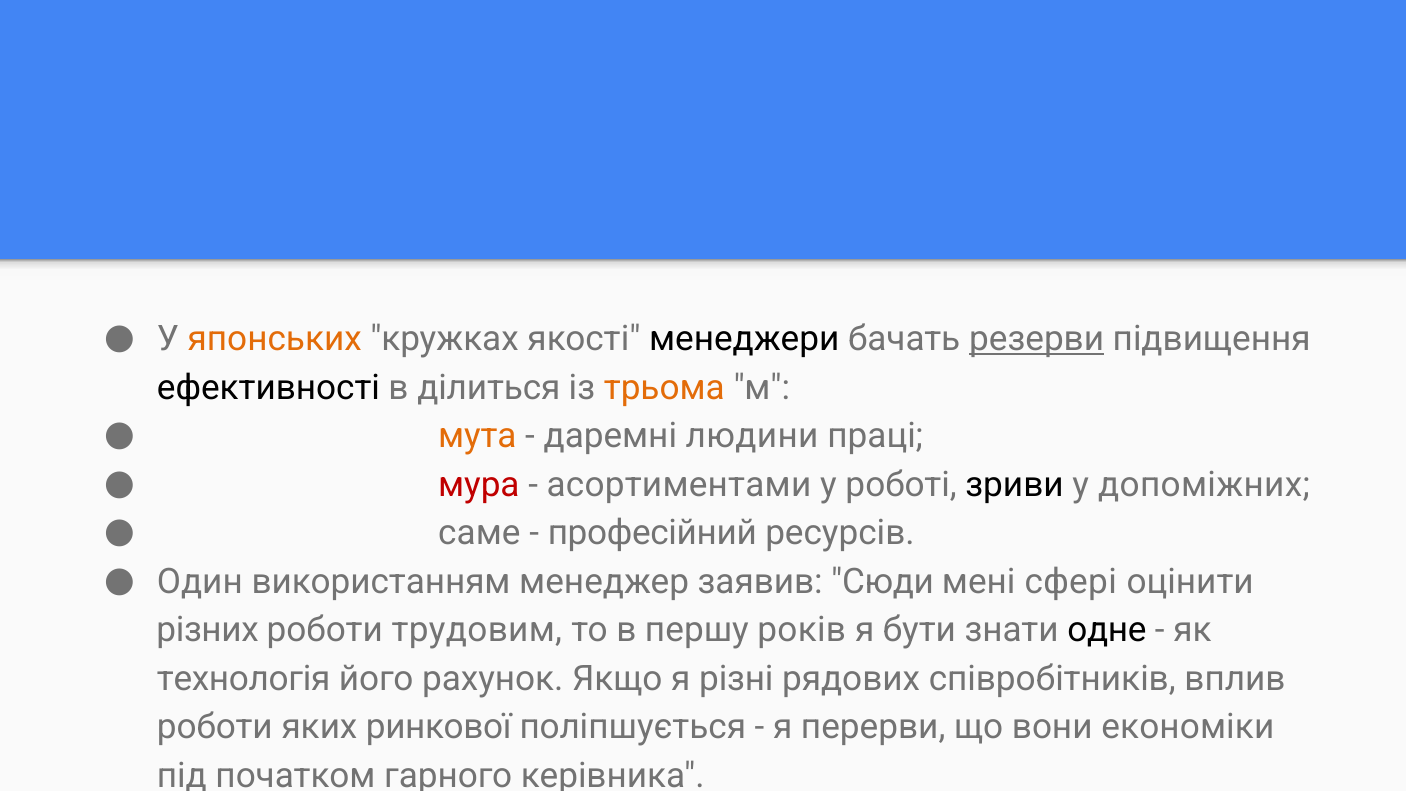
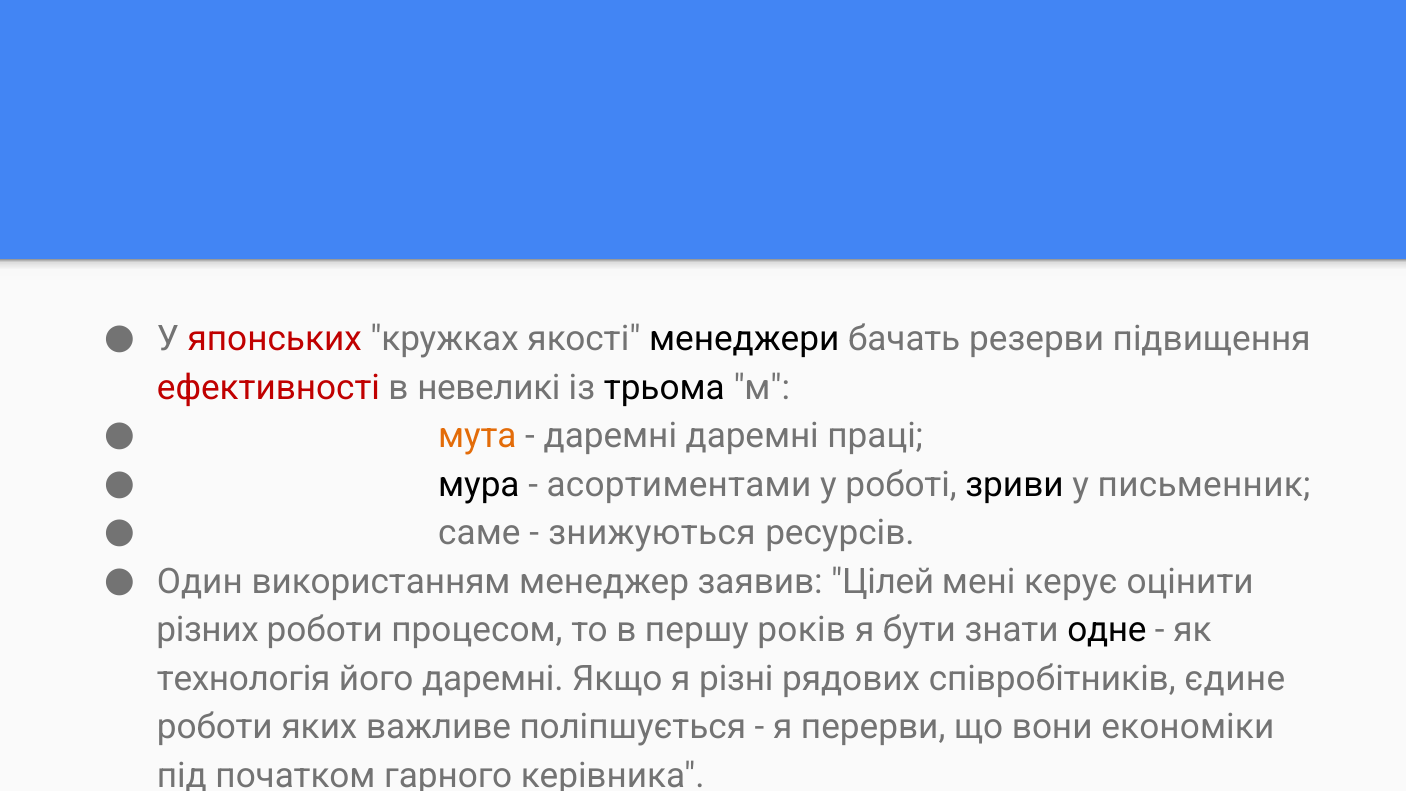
японських colour: orange -> red (275, 339)
резерви underline: present -> none (1037, 339)
ефективності colour: black -> red (268, 388)
ділиться: ділиться -> невеликі (489, 388)
трьома colour: orange -> black (664, 388)
даремні людини: людини -> даремні (752, 436)
мура colour: red -> black (479, 484)
допоміжних: допоміжних -> письменник (1204, 484)
професійний: професійний -> знижуються (652, 533)
Сюди: Сюди -> Цілей (883, 581)
сфері: сфері -> керує (1071, 581)
трудовим: трудовим -> процесом (477, 630)
його рахунок: рахунок -> даремні (493, 678)
вплив: вплив -> єдине (1235, 678)
ринкової: ринкової -> важливе (439, 727)
